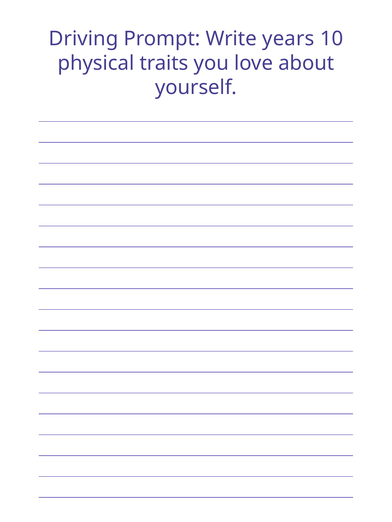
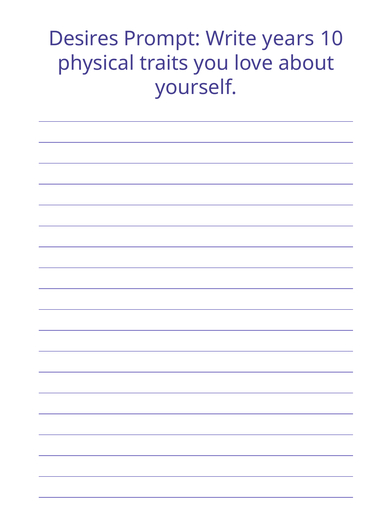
Driving: Driving -> Desires (84, 39)
